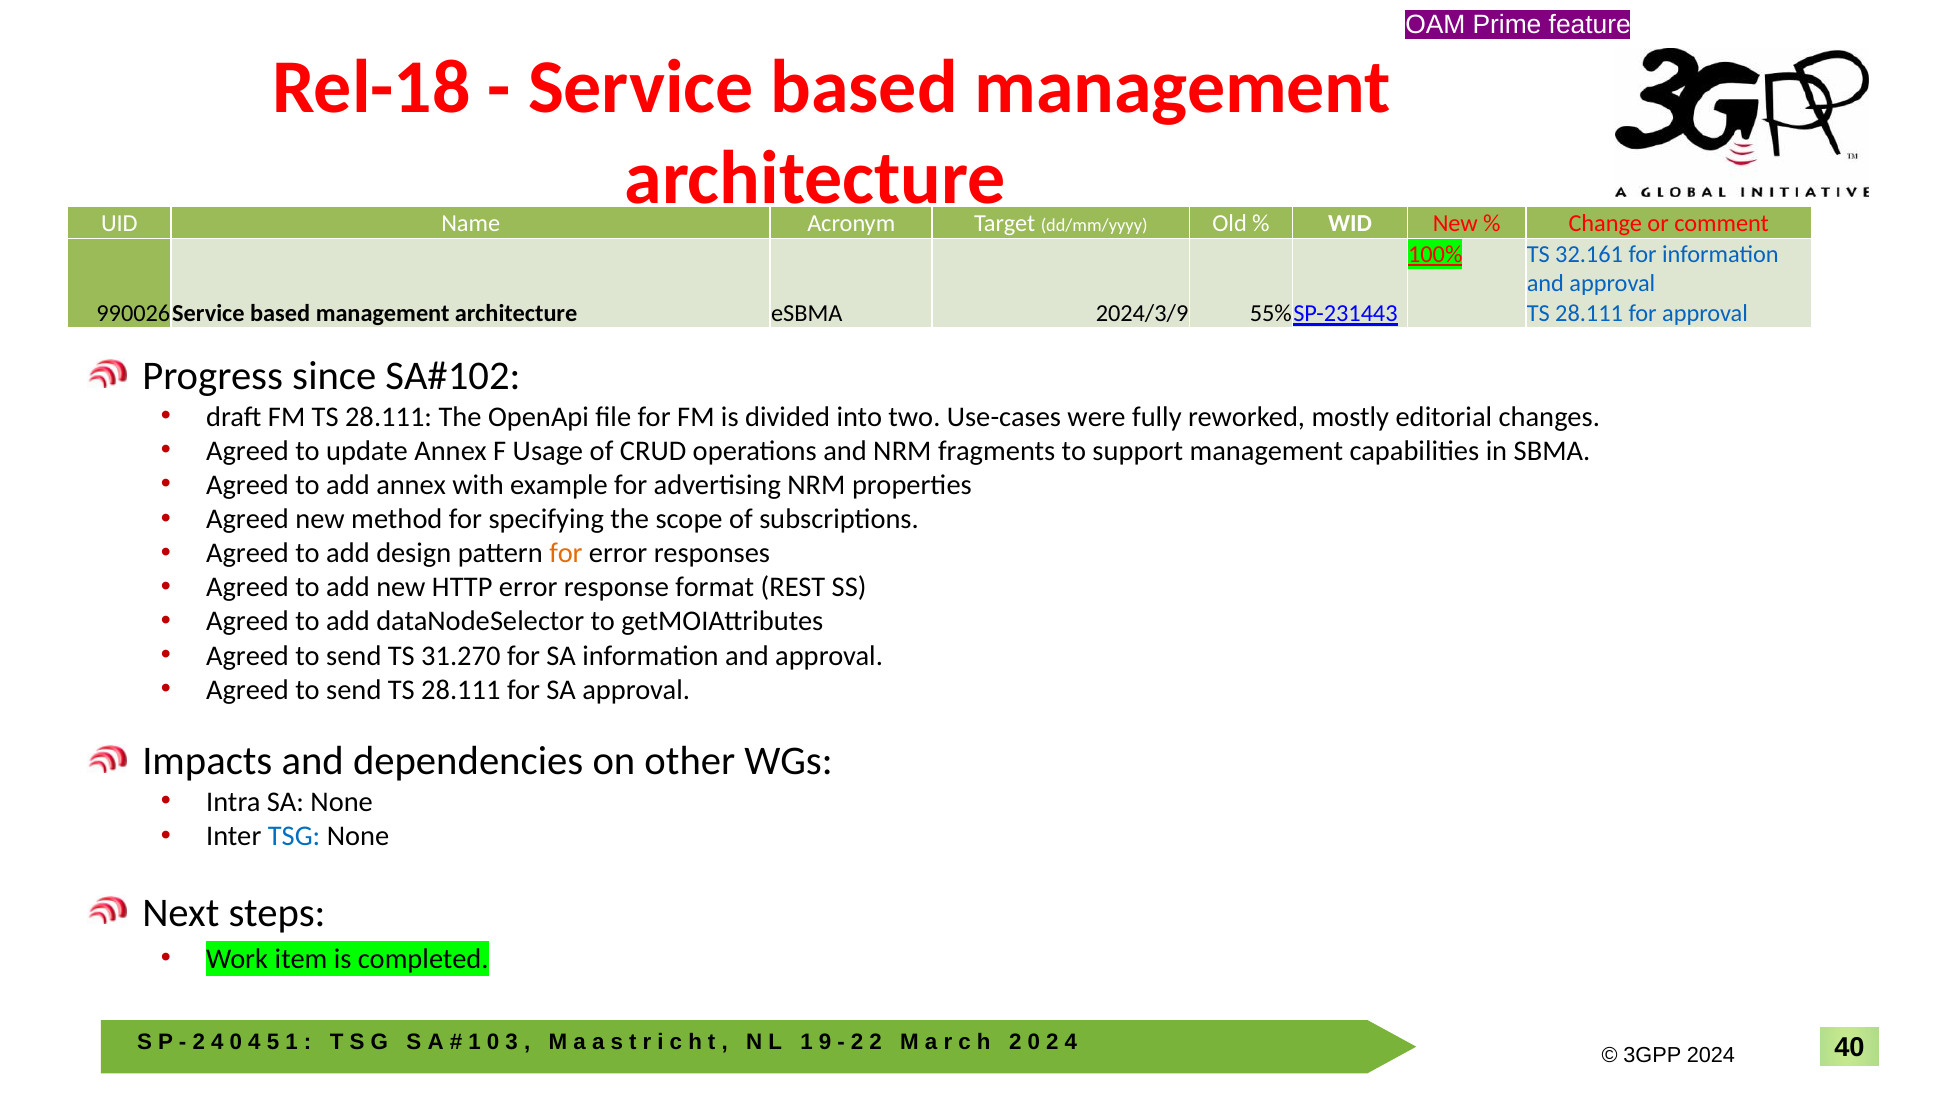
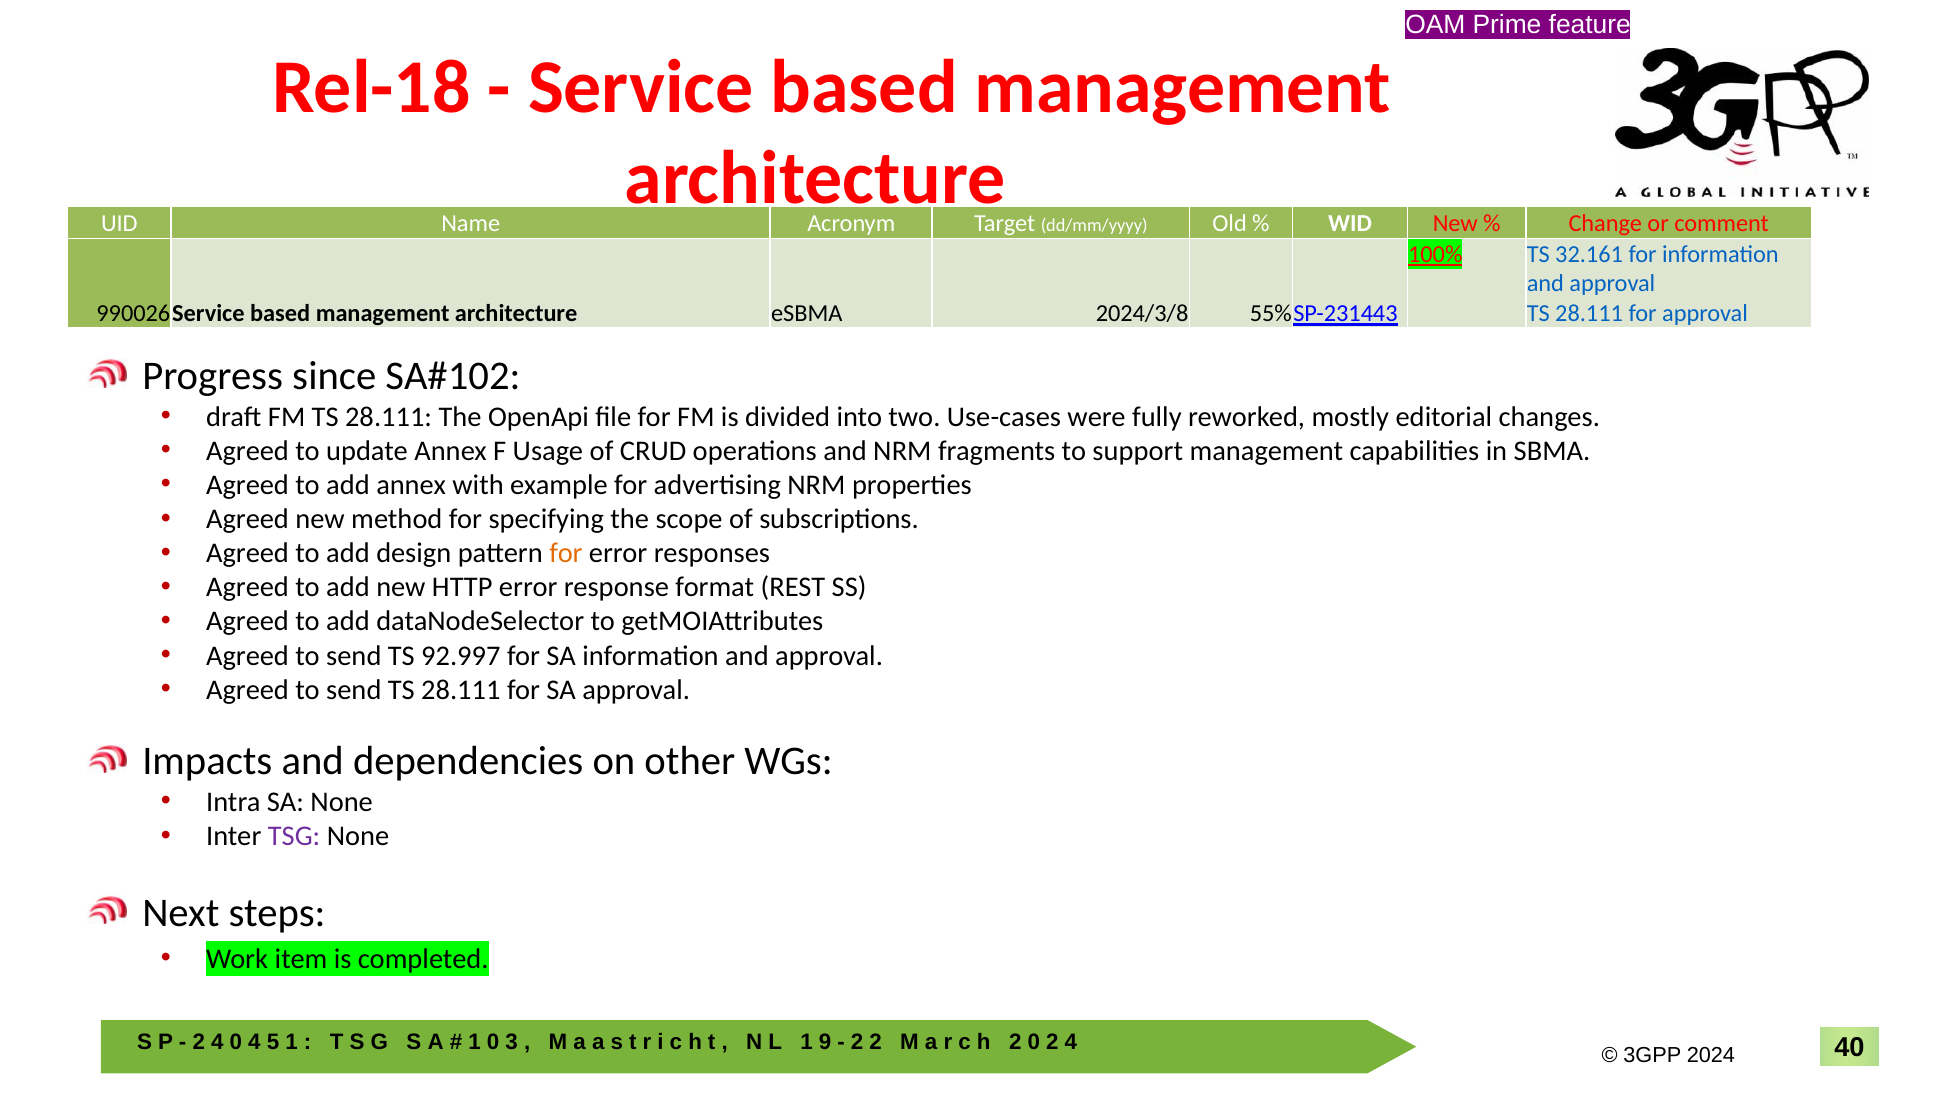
2024/3/9: 2024/3/9 -> 2024/3/8 (1142, 314)
31.270: 31.270 -> 92.997 (461, 656)
TSG colour: blue -> purple (294, 836)
